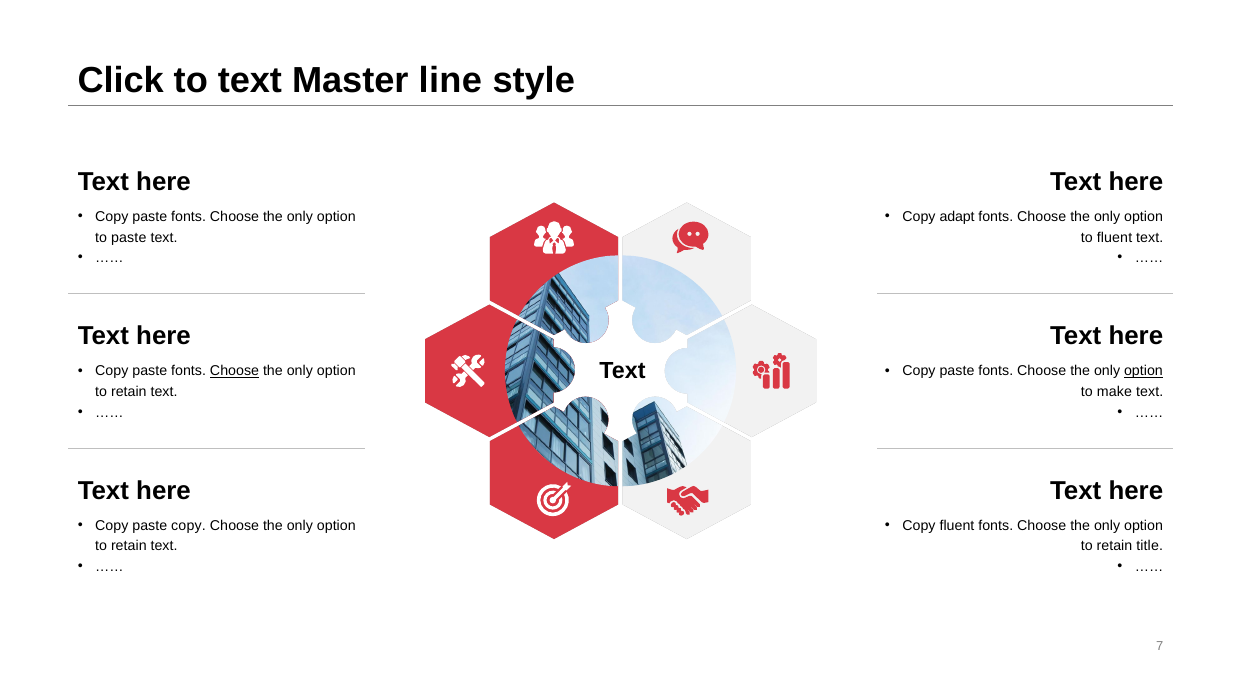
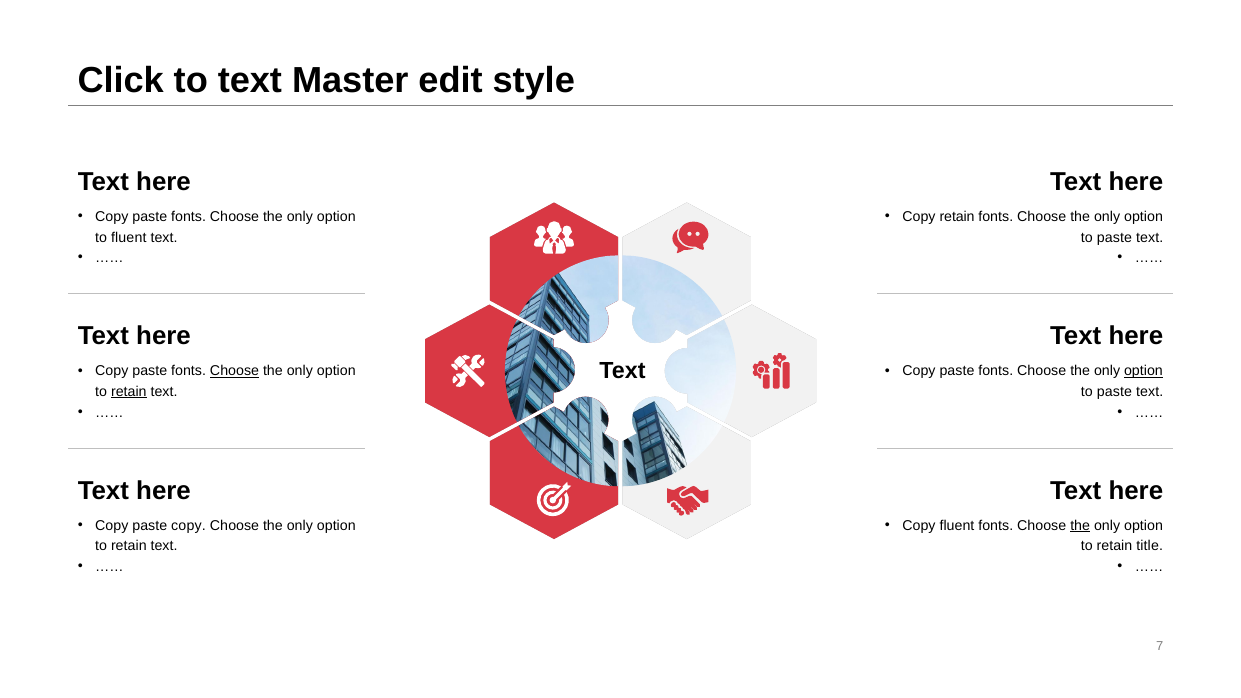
line: line -> edit (451, 80)
Copy adapt: adapt -> retain (957, 217)
to paste: paste -> fluent (129, 237)
fluent: fluent -> paste (1114, 237)
retain underline: none -> present (129, 392)
make: make -> paste (1114, 392)
the underline: none -> present (1080, 526)
